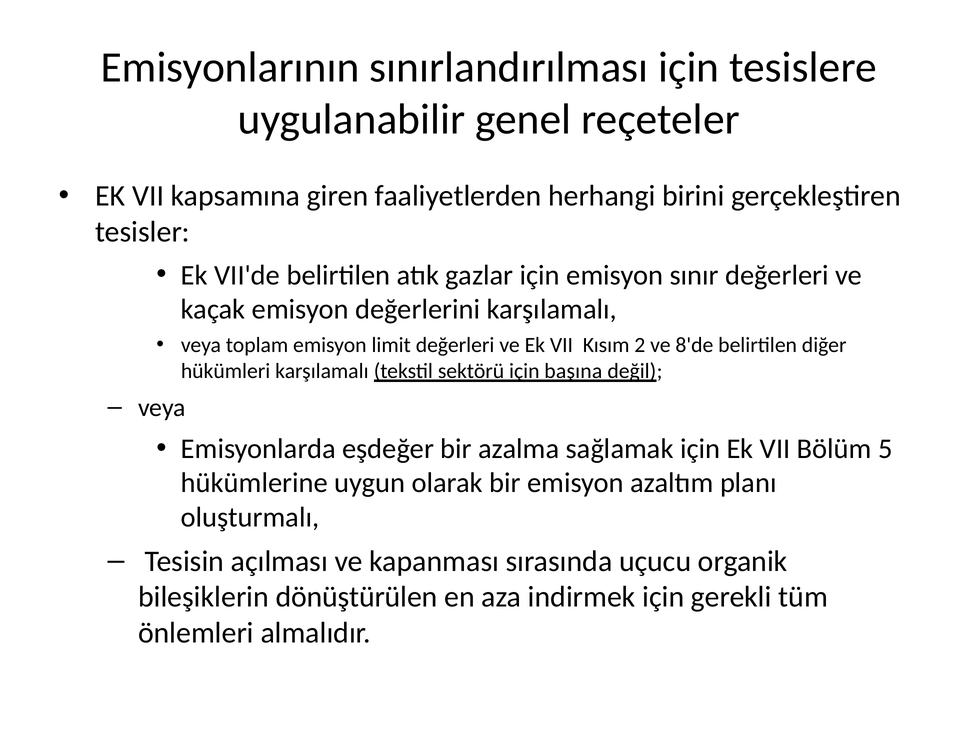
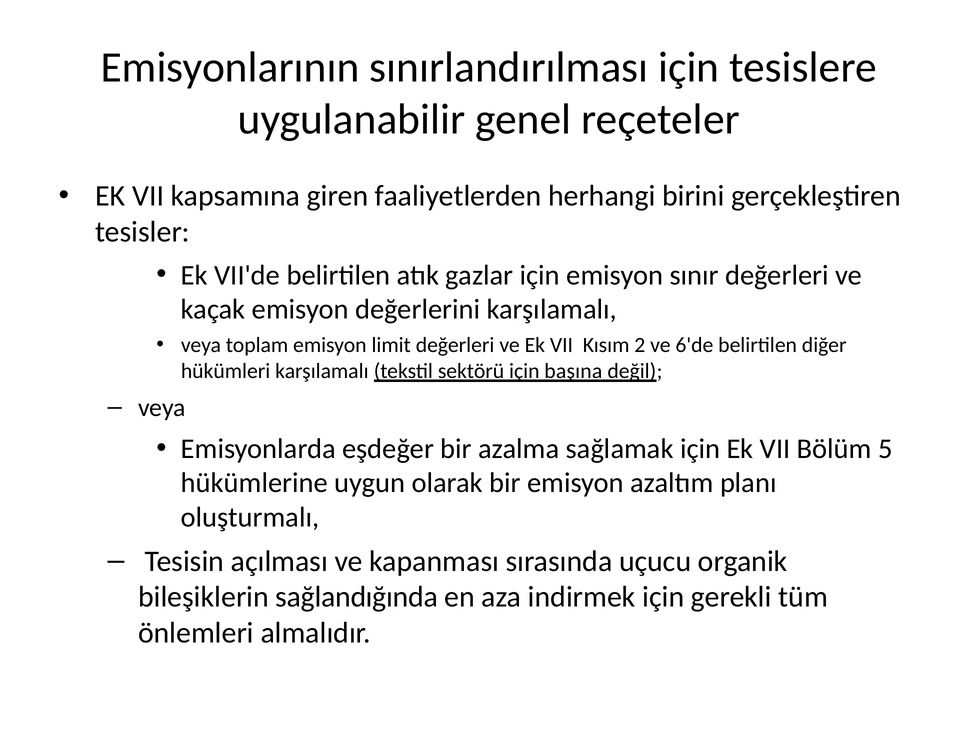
8'de: 8'de -> 6'de (694, 345)
dönüştürülen: dönüştürülen -> sağlandığında (357, 598)
